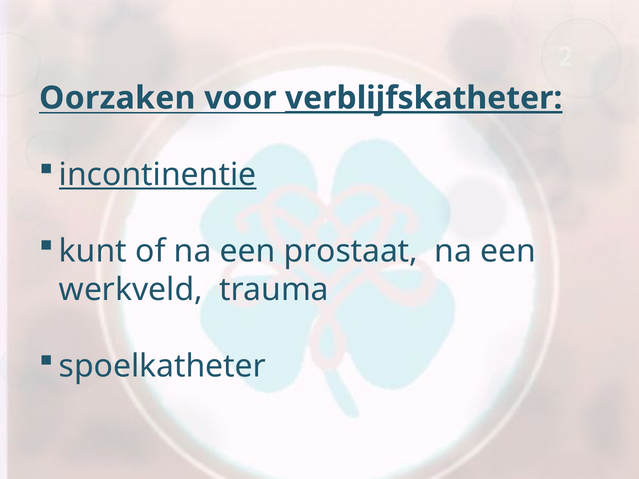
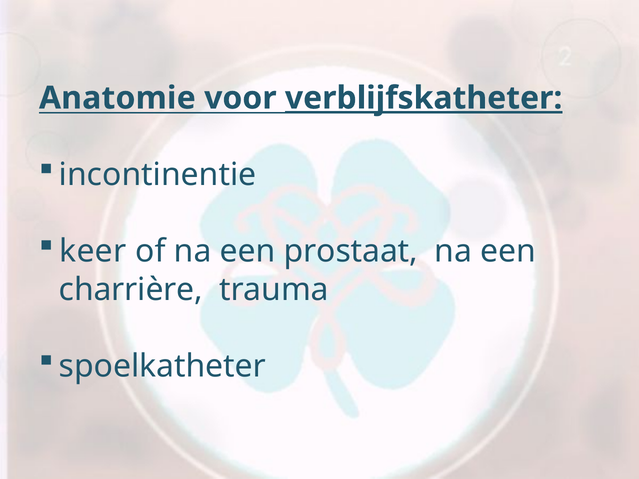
Oorzaken: Oorzaken -> Anatomie (117, 98)
incontinentie underline: present -> none (158, 175)
kunt: kunt -> keer (93, 251)
werkveld: werkveld -> charrière (131, 290)
